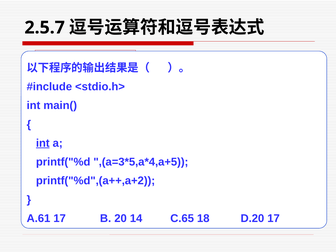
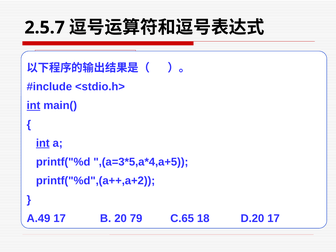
int underline: none -> present (33, 106)
A.61: A.61 -> A.49 (38, 218)
14: 14 -> 79 (136, 218)
